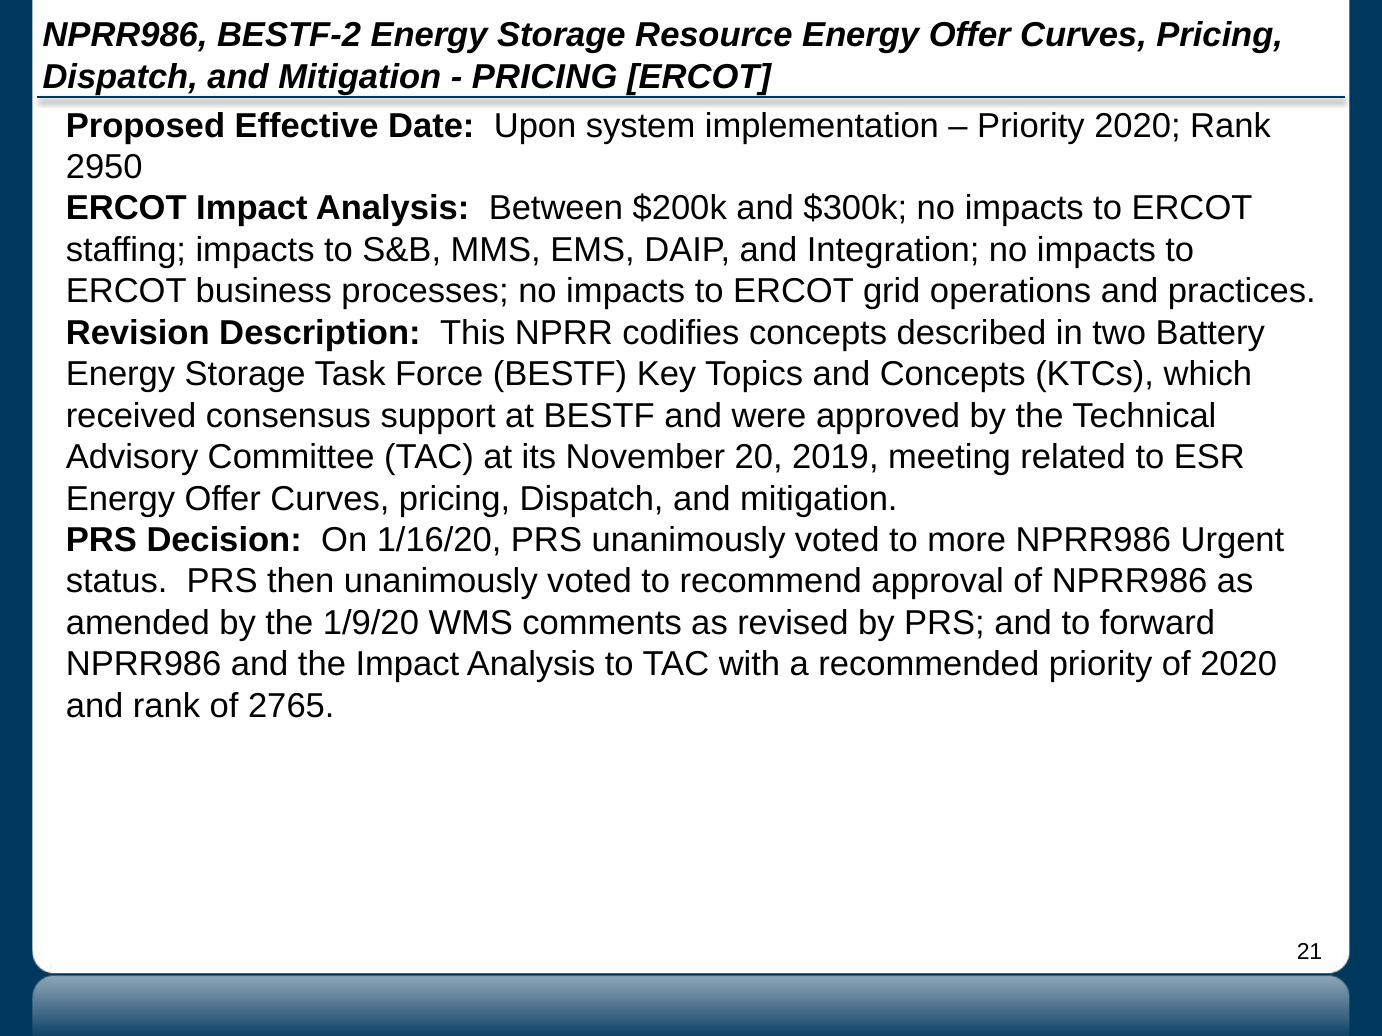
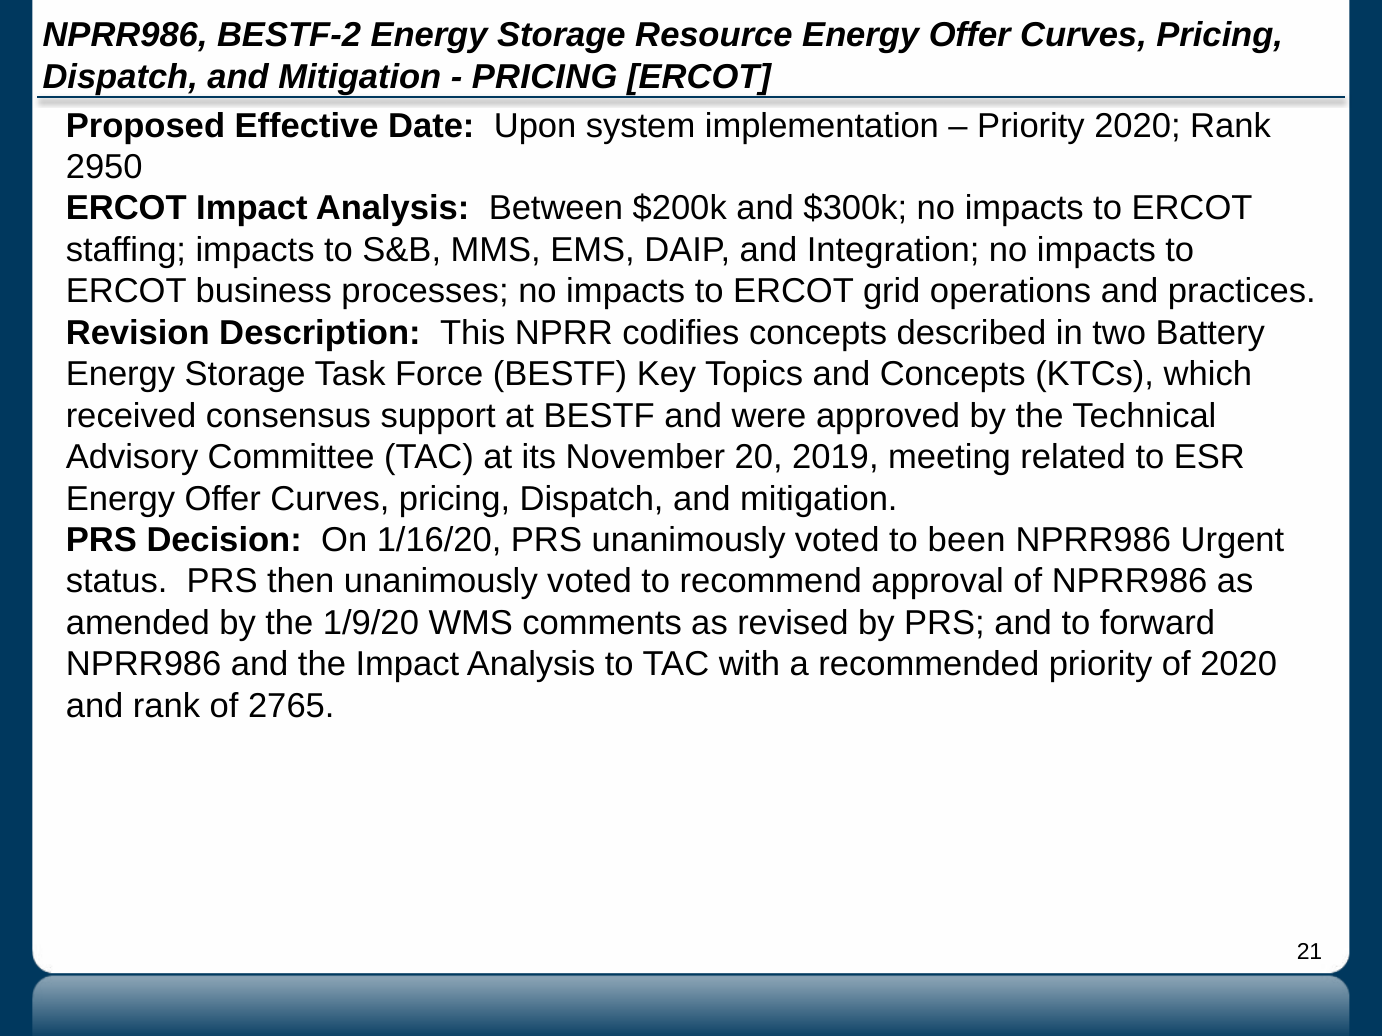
more: more -> been (967, 540)
